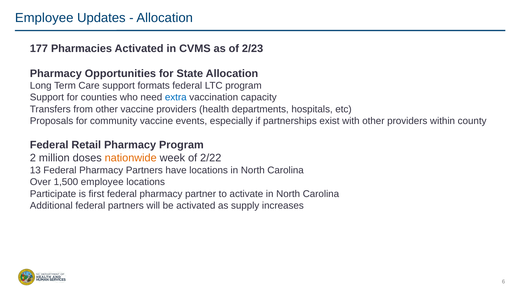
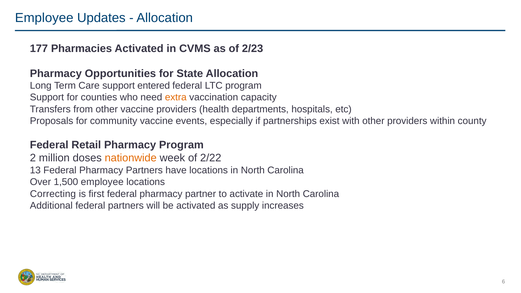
formats: formats -> entered (154, 86)
extra colour: blue -> orange (176, 97)
Participate: Participate -> Correcting (53, 194)
